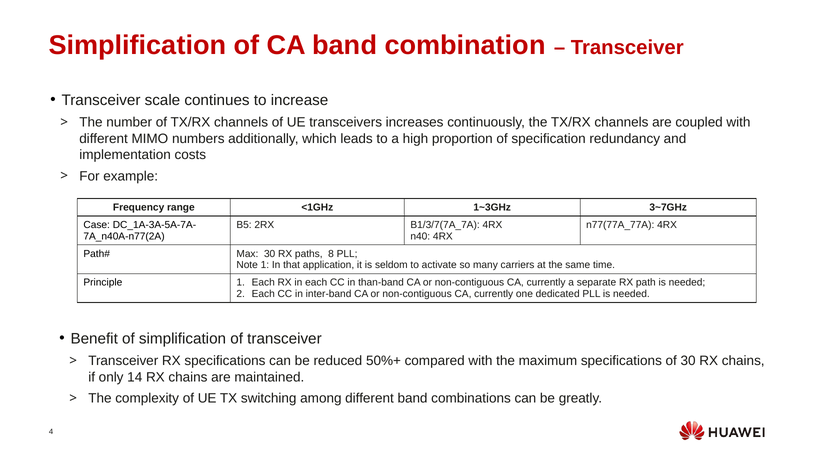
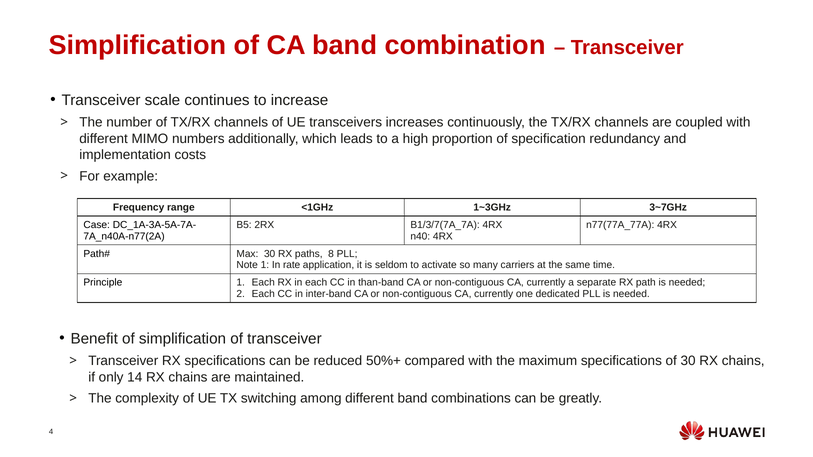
that: that -> rate (292, 265)
